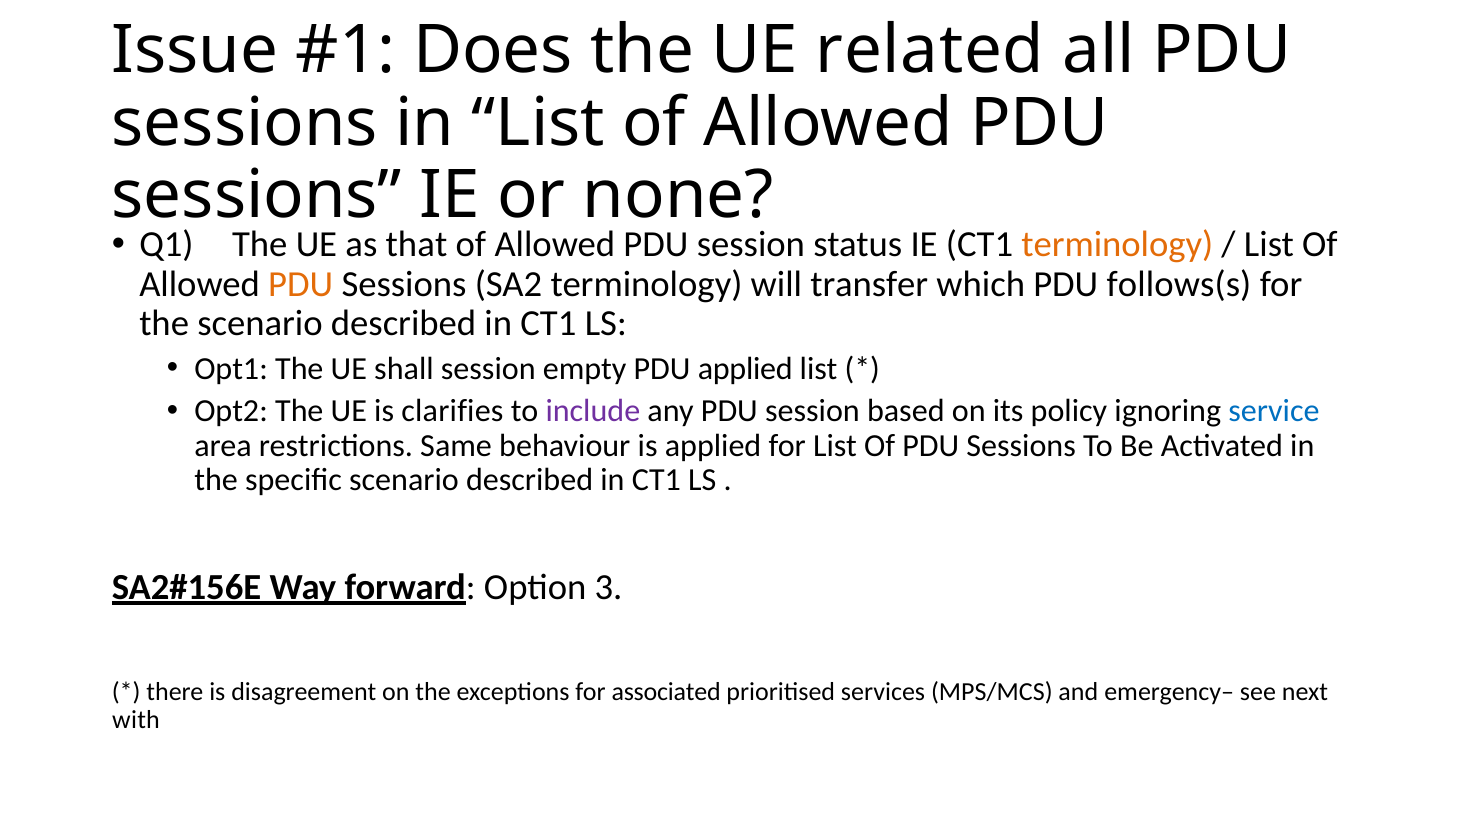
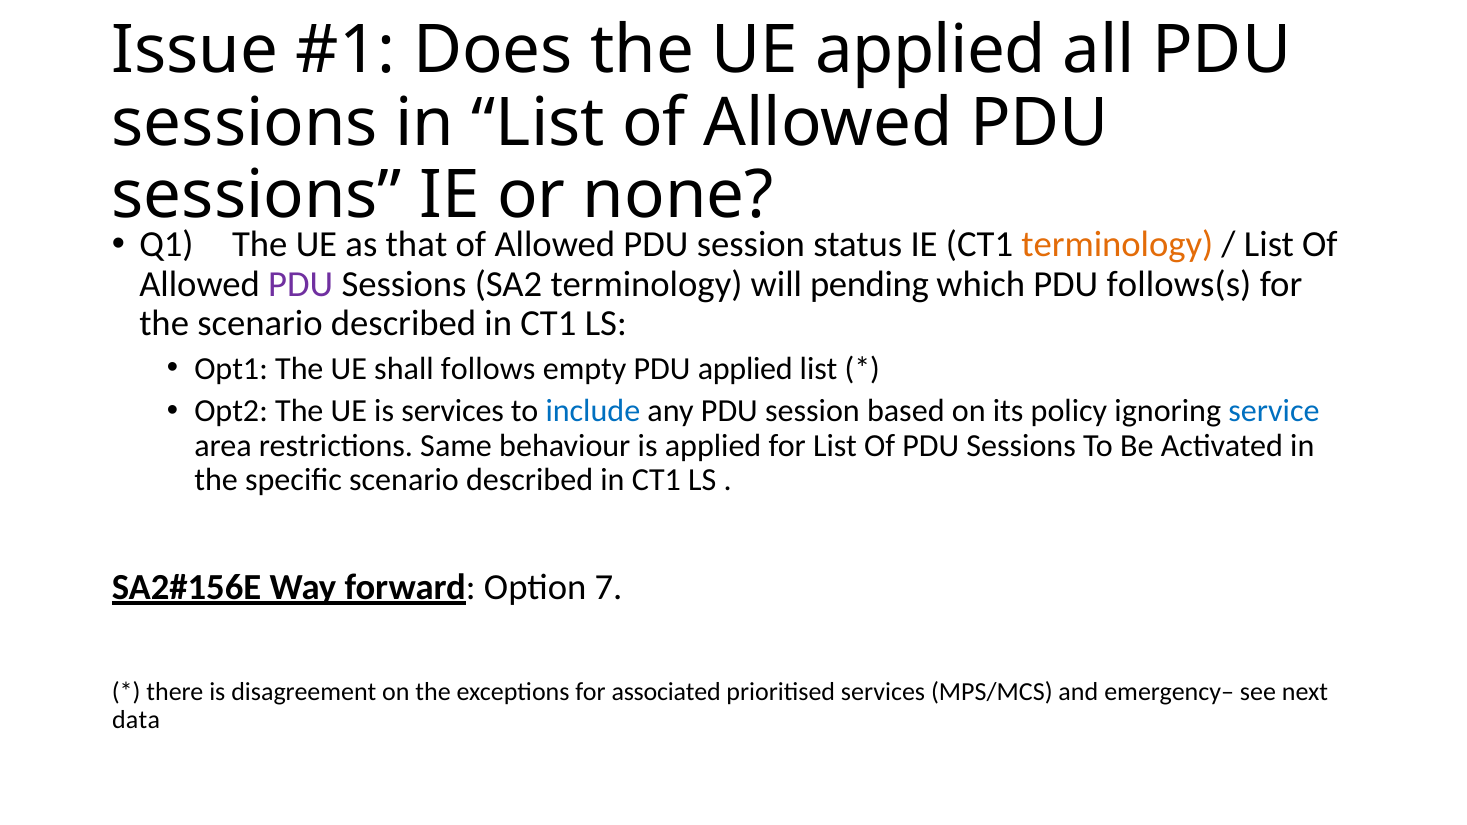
UE related: related -> applied (931, 51)
PDU colour: orange -> purple (301, 284)
transfer: transfer -> pending (869, 284)
shall session: session -> follows (488, 369)
is clarifies: clarifies -> services (453, 411)
include colour: purple -> blue (593, 411)
3: 3 -> 7 (609, 588)
with: with -> data (136, 720)
